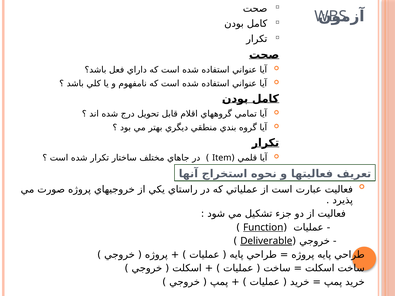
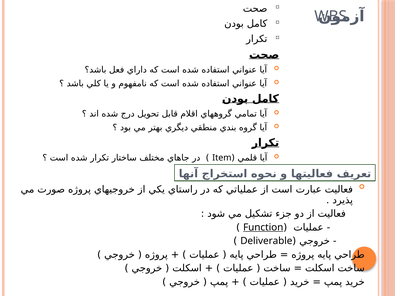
Deliverable underline: present -> none (266, 241)
